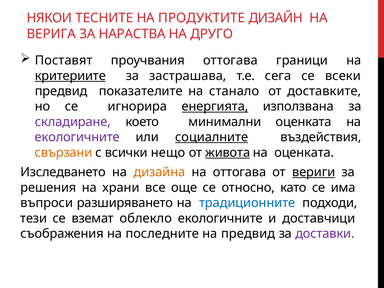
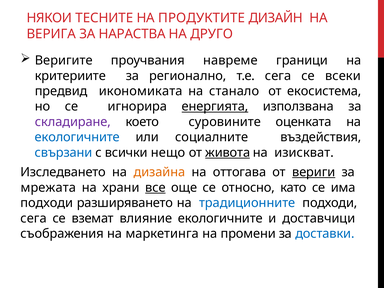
Поставят: Поставят -> Веригите (64, 60)
проучвания оттогава: оттогава -> навреме (230, 60)
критериите underline: present -> none (70, 76)
застрашава: застрашава -> регионално (188, 76)
показателите: показателите -> икономиката (141, 91)
доставките: доставките -> екосистема (324, 91)
минимални: минимални -> суровините (225, 122)
екологичните colour: purple -> blue (77, 137)
социалните underline: present -> none (212, 137)
свързани colour: orange -> blue (64, 153)
на оценката: оценката -> изискват (304, 153)
решения: решения -> мрежата (48, 188)
все underline: none -> present (155, 188)
въпроси: въпроси -> подходи (47, 203)
тези: тези -> сега (34, 218)
облекло: облекло -> влияние (146, 218)
последните: последните -> маркетинга (162, 234)
на предвид: предвид -> промени (248, 234)
доставки colour: purple -> blue (325, 234)
